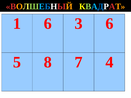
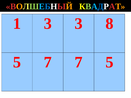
1 6: 6 -> 3 (48, 24)
3 6: 6 -> 8 (109, 24)
5 8: 8 -> 7 (48, 62)
7 4: 4 -> 5 (109, 62)
